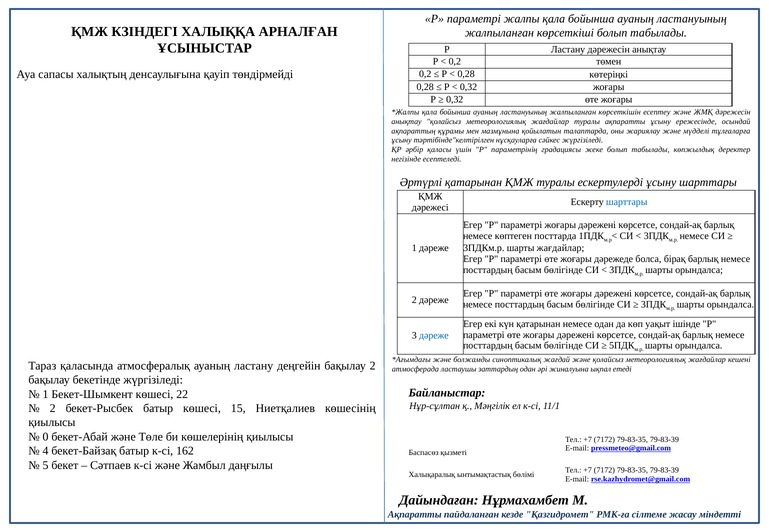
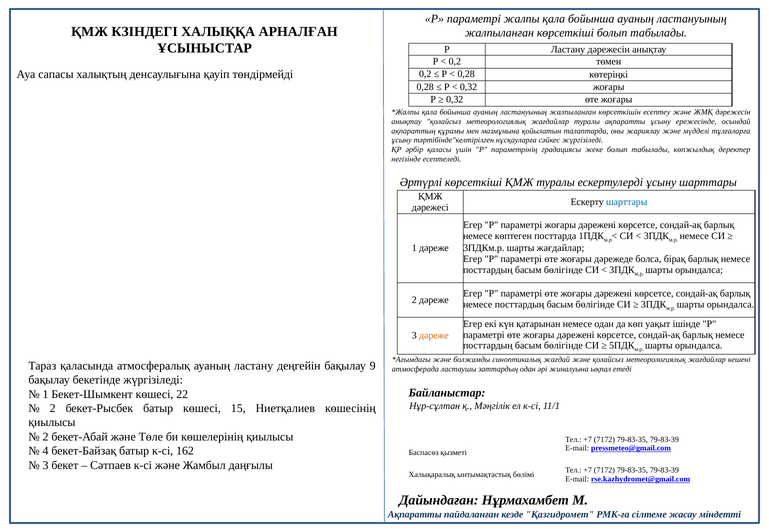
Әртүрлі қатарынан: қатарынан -> көрсеткіші (473, 182)
дәреже colour: blue -> orange (434, 336)
бақылау 2: 2 -> 9 (373, 366)
0: 0 -> 2 (46, 437)
5: 5 -> 3 (46, 465)
